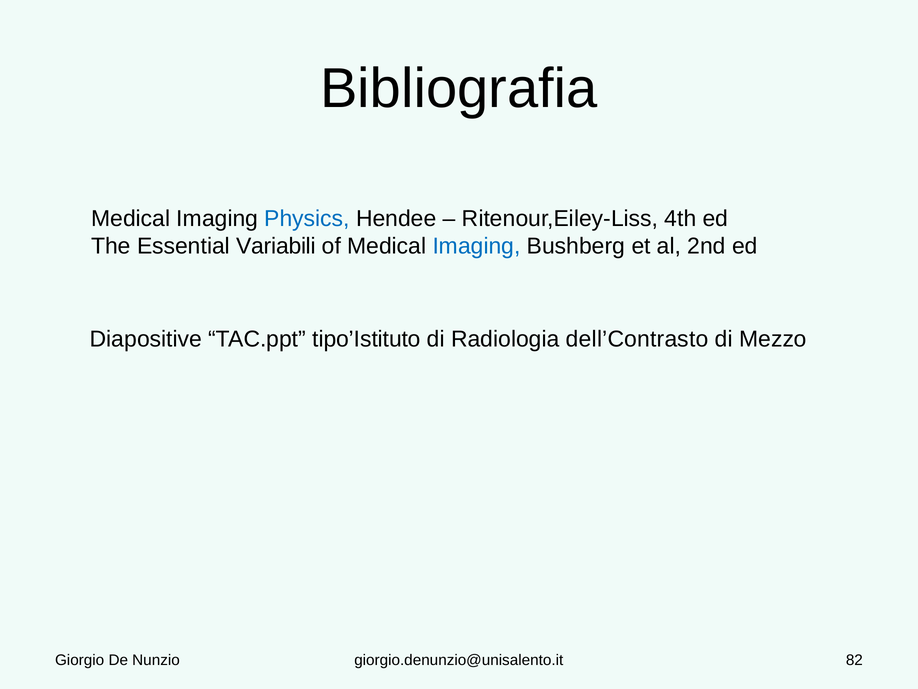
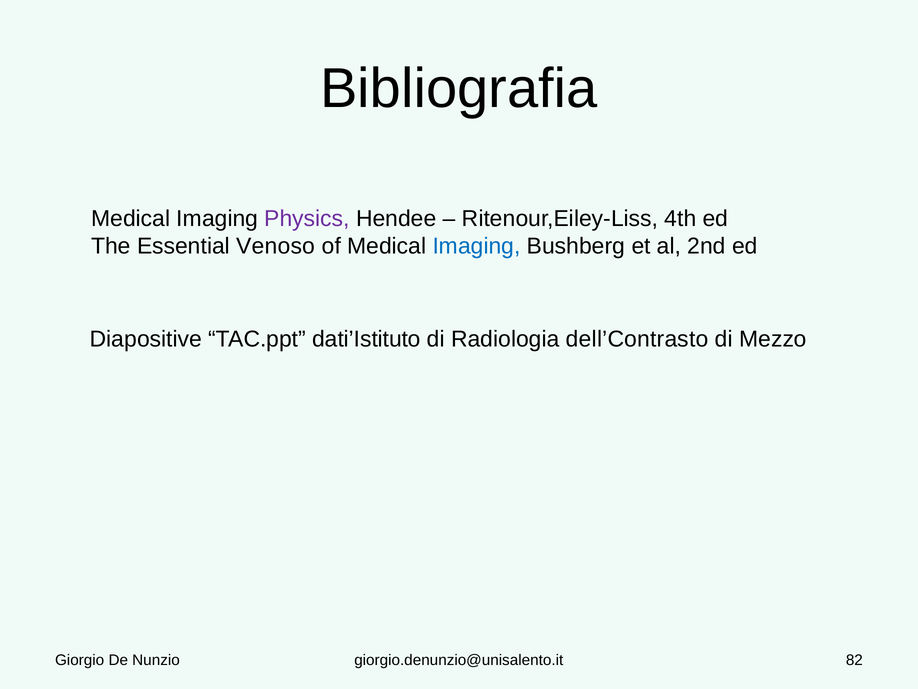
Physics colour: blue -> purple (307, 219)
Variabili: Variabili -> Venoso (276, 246)
tipo’Istituto: tipo’Istituto -> dati’Istituto (366, 339)
